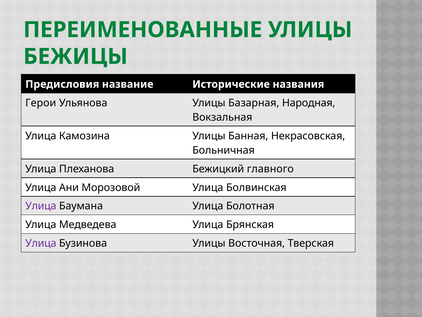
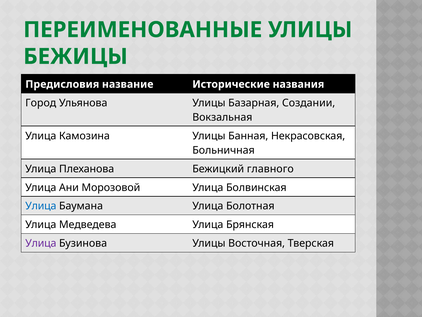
Герои: Герои -> Город (41, 103)
Народная: Народная -> Создании (309, 103)
Улица colour: purple -> blue (41, 206)
